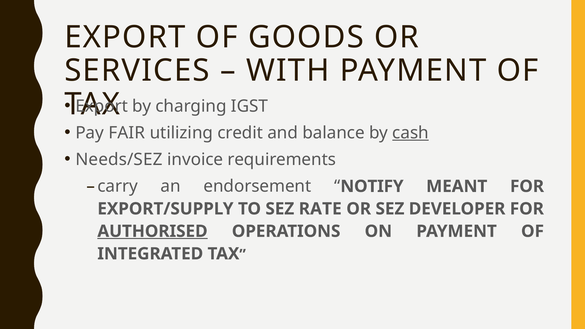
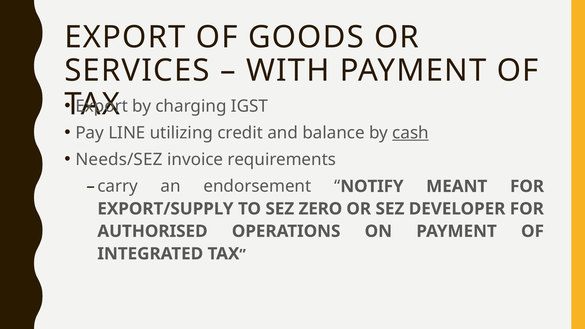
FAIR: FAIR -> LINE (127, 133)
RATE: RATE -> ZERO (320, 209)
AUTHORISED underline: present -> none (152, 231)
